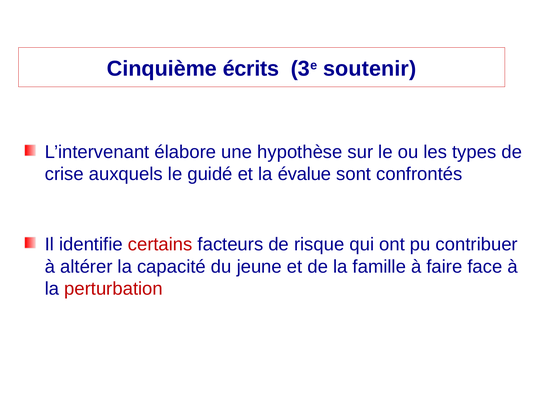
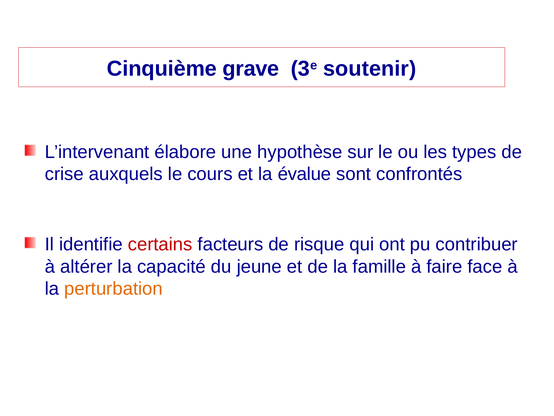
écrits: écrits -> grave (251, 69)
guidé: guidé -> cours (210, 174)
perturbation colour: red -> orange (114, 288)
